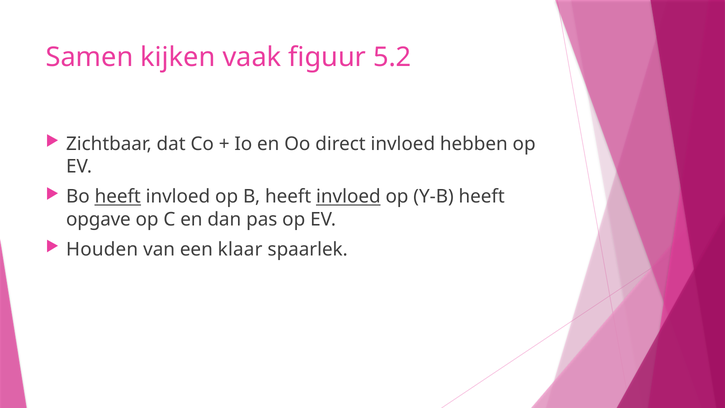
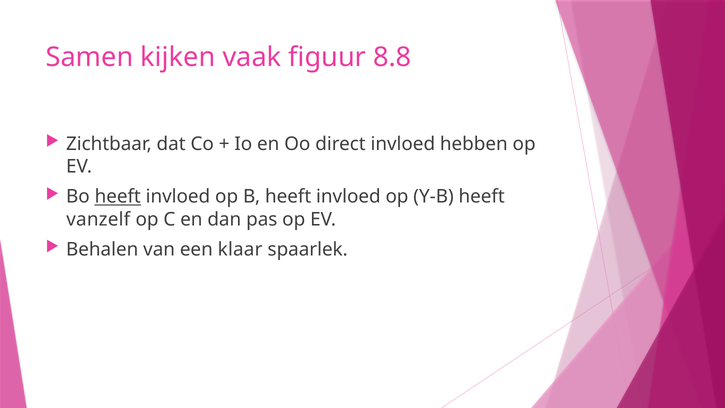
5.2: 5.2 -> 8.8 (392, 57)
invloed underline: present -> none (348, 197)
opgave: opgave -> vanzelf (98, 219)
Houden: Houden -> Behalen (102, 249)
